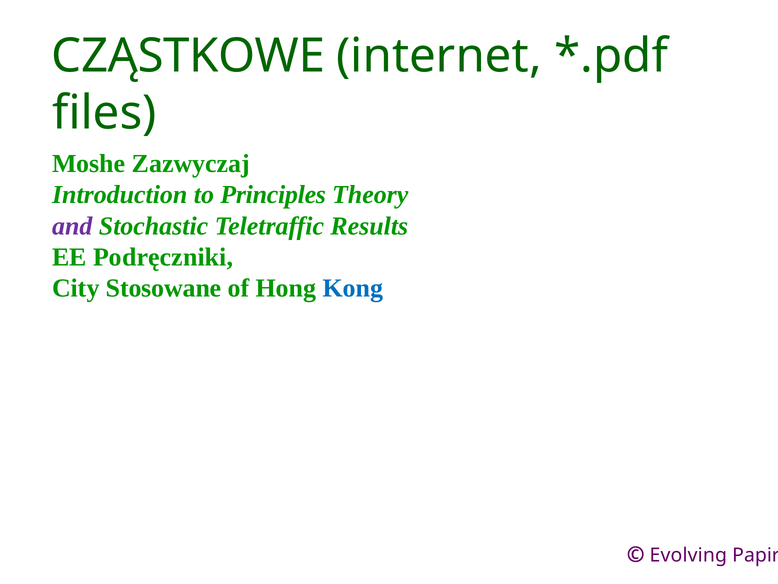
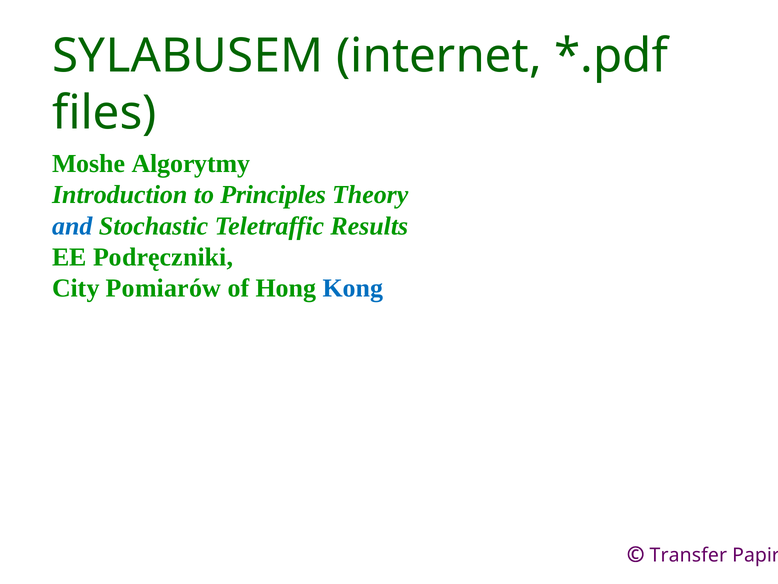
CZĄSTKOWE: CZĄSTKOWE -> SYLABUSEM (188, 56)
Zazwyczaj: Zazwyczaj -> Algorytmy (191, 164)
and colour: purple -> blue (72, 226)
Stosowane: Stosowane -> Pomiarów (163, 288)
Evolving: Evolving -> Transfer (688, 555)
